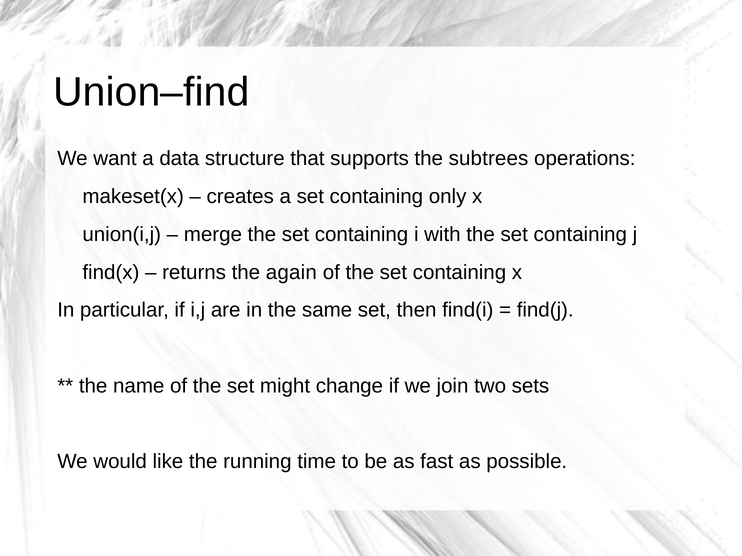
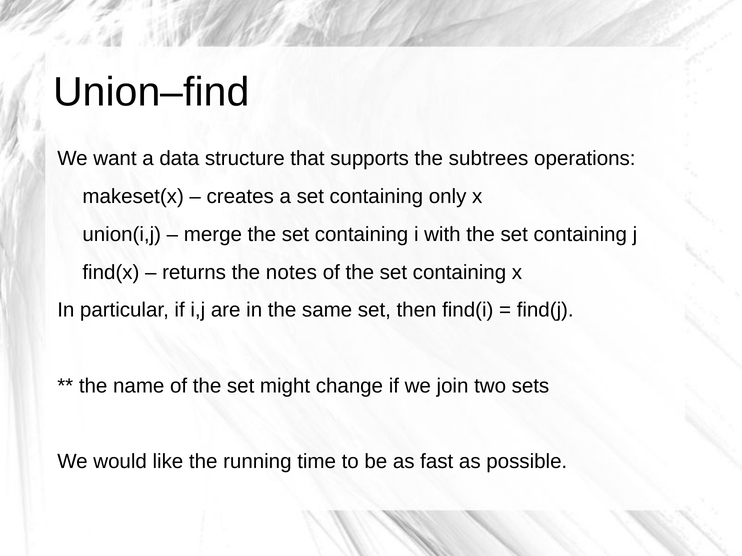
again: again -> notes (291, 273)
